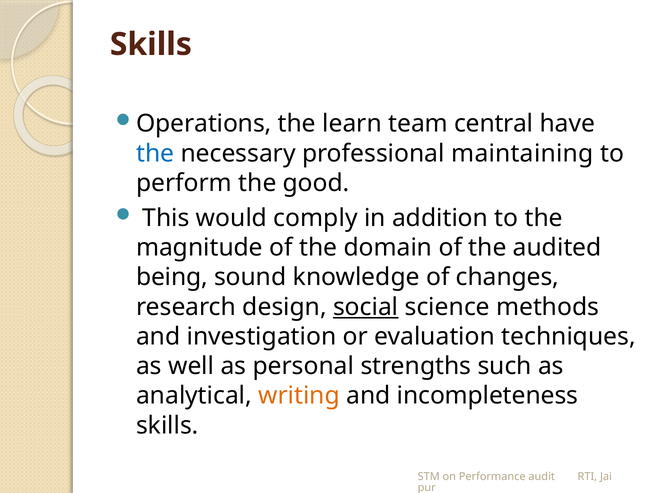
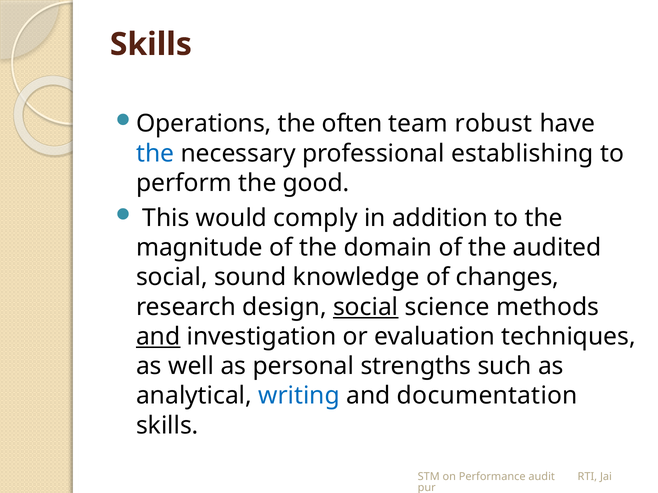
learn: learn -> often (352, 124)
central: central -> robust (494, 124)
maintaining: maintaining -> establishing (522, 154)
being: being -> social (172, 278)
and underline: none -> present (158, 337)
writing colour: orange -> blue (299, 396)
incompleteness: incompleteness -> documentation (487, 396)
